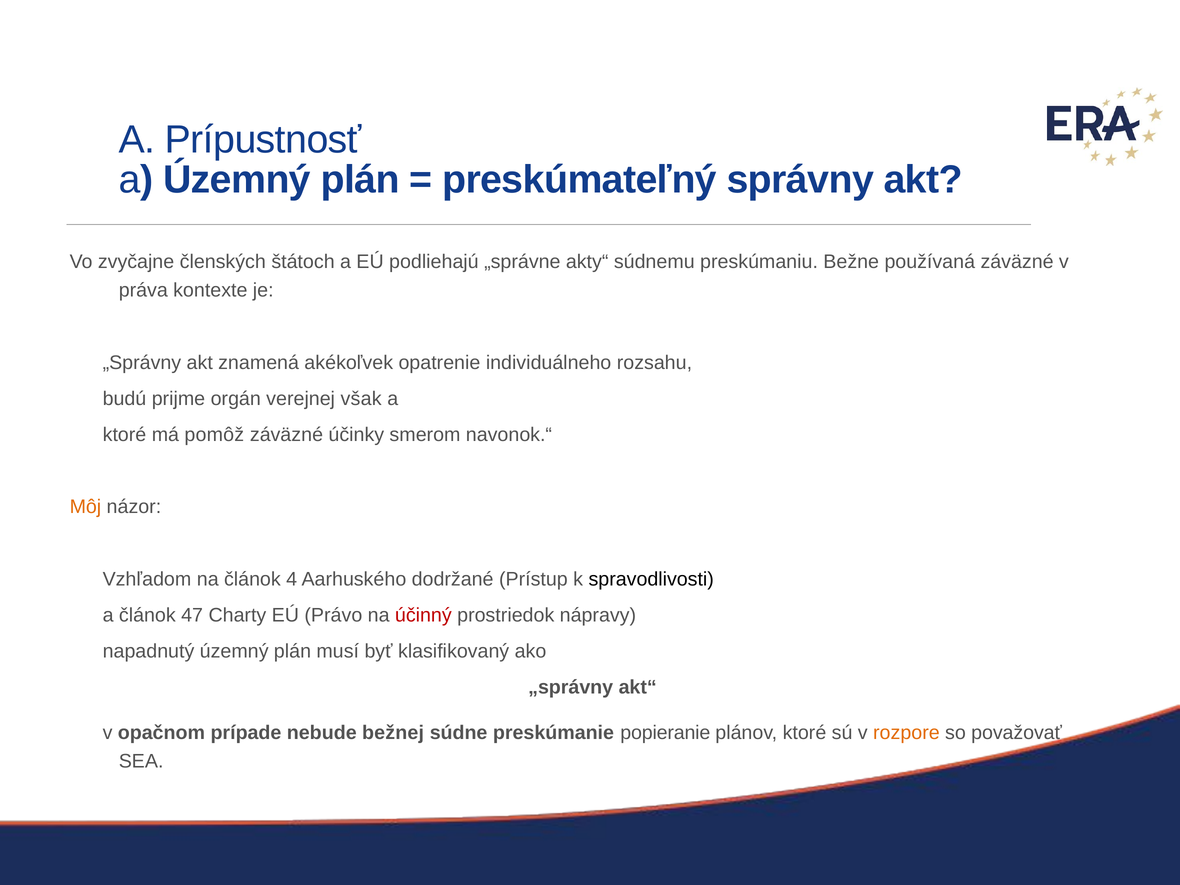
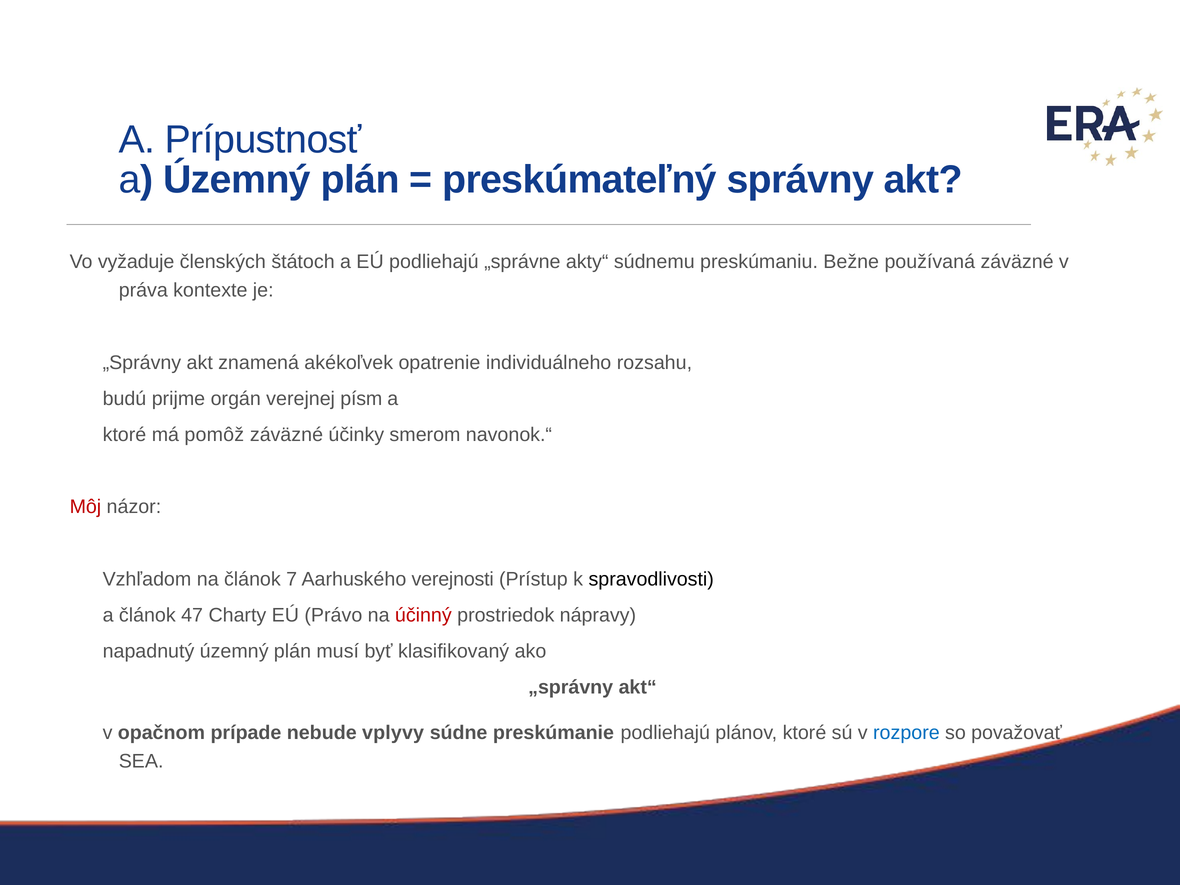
zvyčajne: zvyčajne -> vyžaduje (136, 262)
však: však -> písm (361, 399)
Môj colour: orange -> red (85, 507)
4: 4 -> 7 (292, 579)
dodržané: dodržané -> verejnosti (453, 579)
bežnej: bežnej -> vplyvy (393, 733)
preskúmanie popieranie: popieranie -> podliehajú (665, 733)
rozpore colour: orange -> blue (906, 733)
